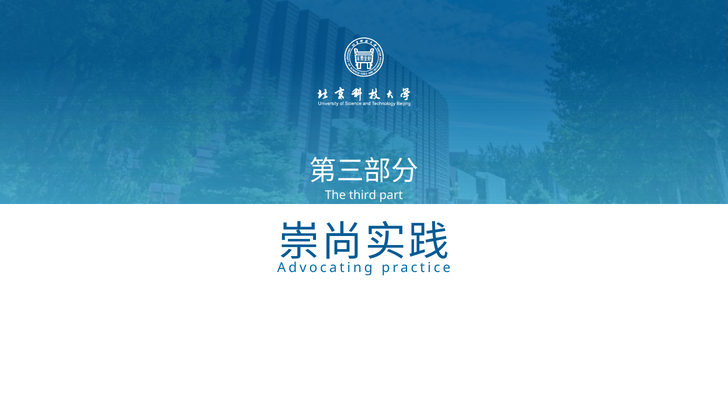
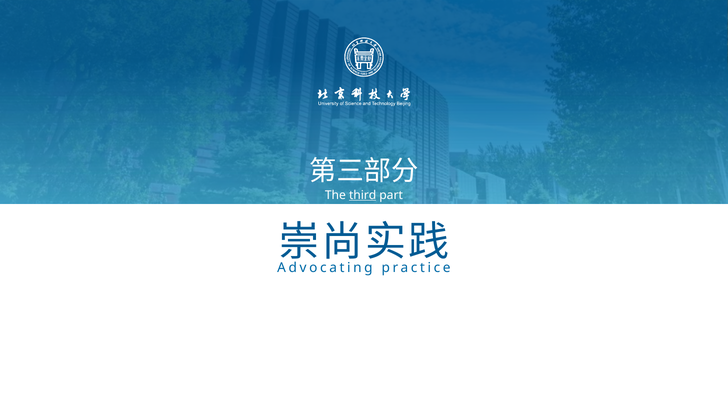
third underline: none -> present (363, 195)
